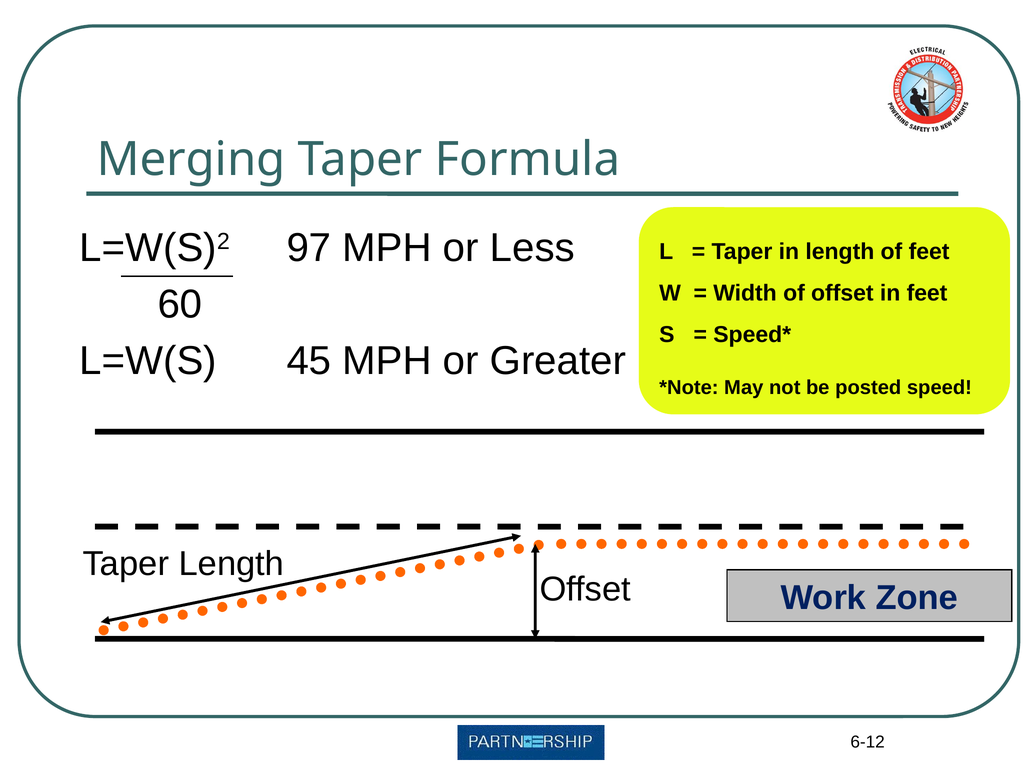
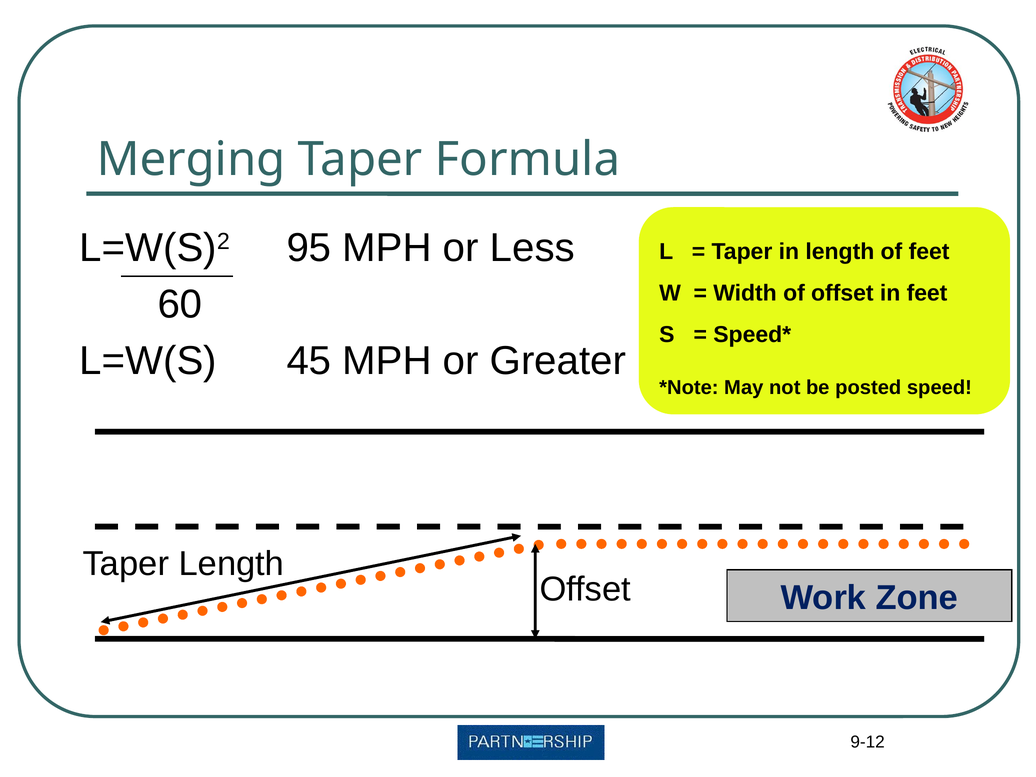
97: 97 -> 95 (309, 248)
6-12: 6-12 -> 9-12 (868, 742)
